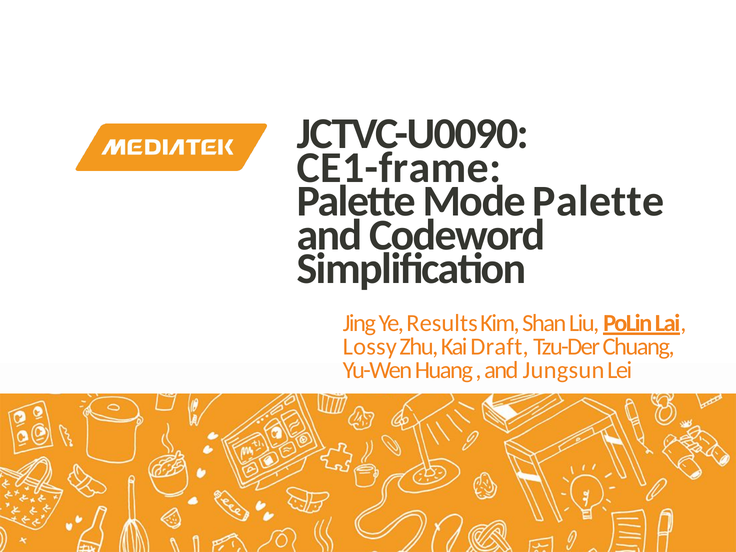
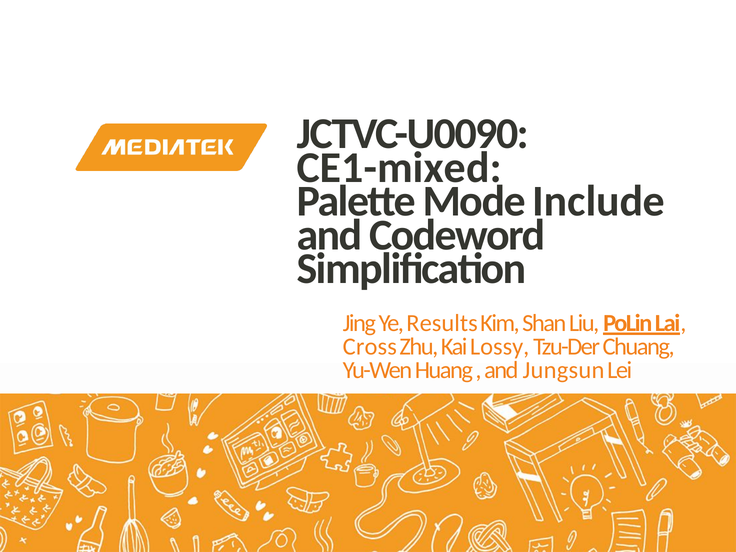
CE1-frame: CE1-frame -> CE1-mixed (399, 168)
Mode Palette: Palette -> Include (599, 201)
Lossy: Lossy -> Cross (370, 347)
Draft: Draft -> Lossy (500, 347)
